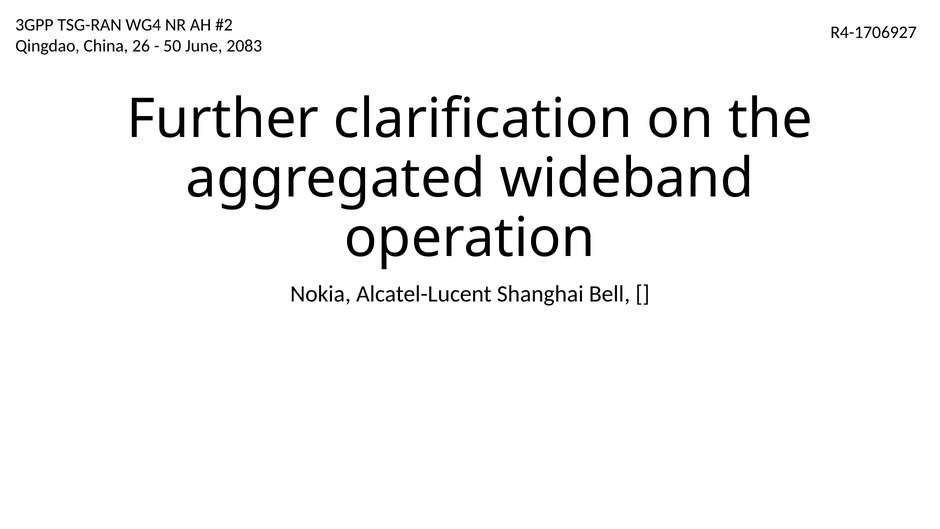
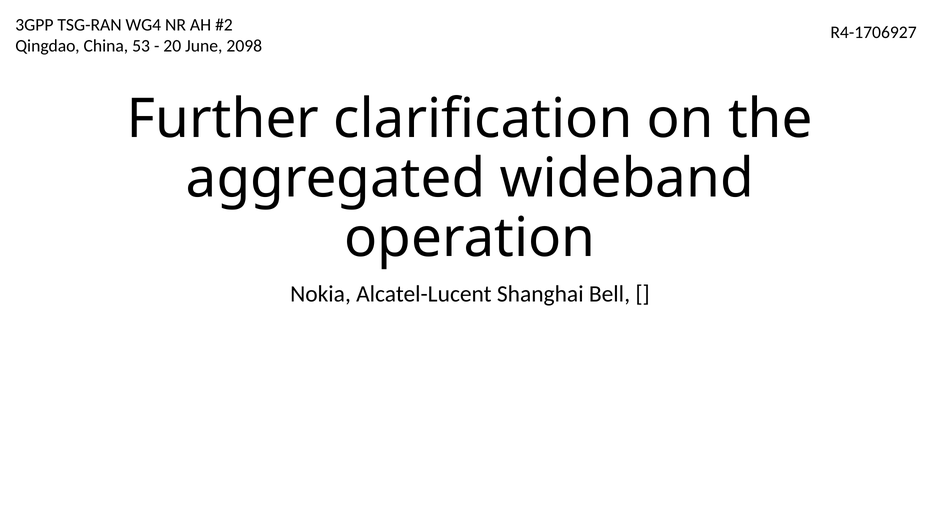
26: 26 -> 53 (141, 46)
50: 50 -> 20 (172, 46)
2083: 2083 -> 2098 (244, 46)
